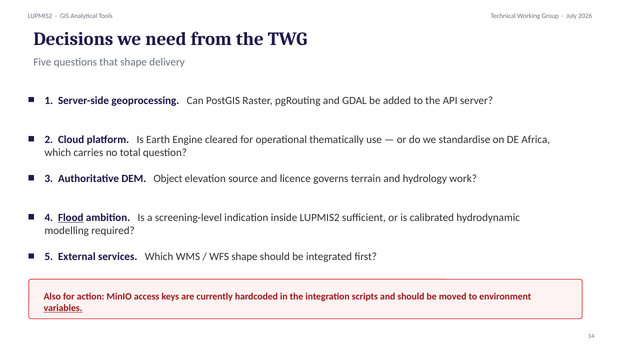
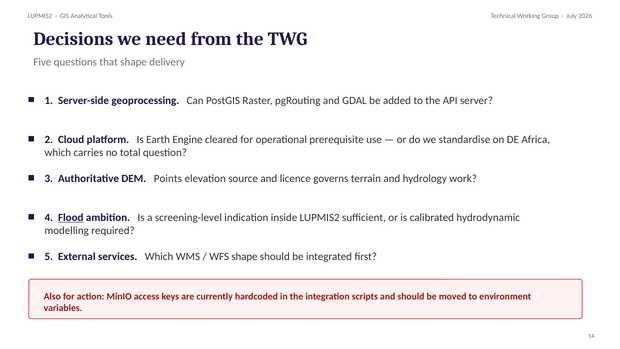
thematically: thematically -> prerequisite (337, 139)
Object: Object -> Points (168, 178)
variables underline: present -> none (63, 308)
